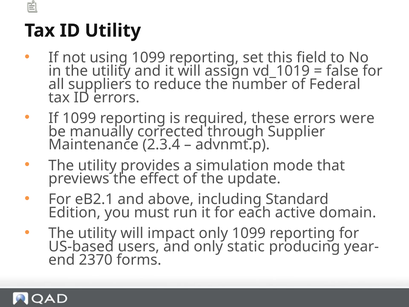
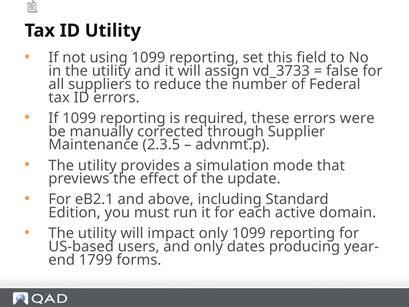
vd_1019: vd_1019 -> vd_3733 (281, 71)
2.3.4: 2.3.4 -> 2.3.5 (161, 145)
static: static -> dates (246, 247)
2370: 2370 -> 1799 (96, 260)
